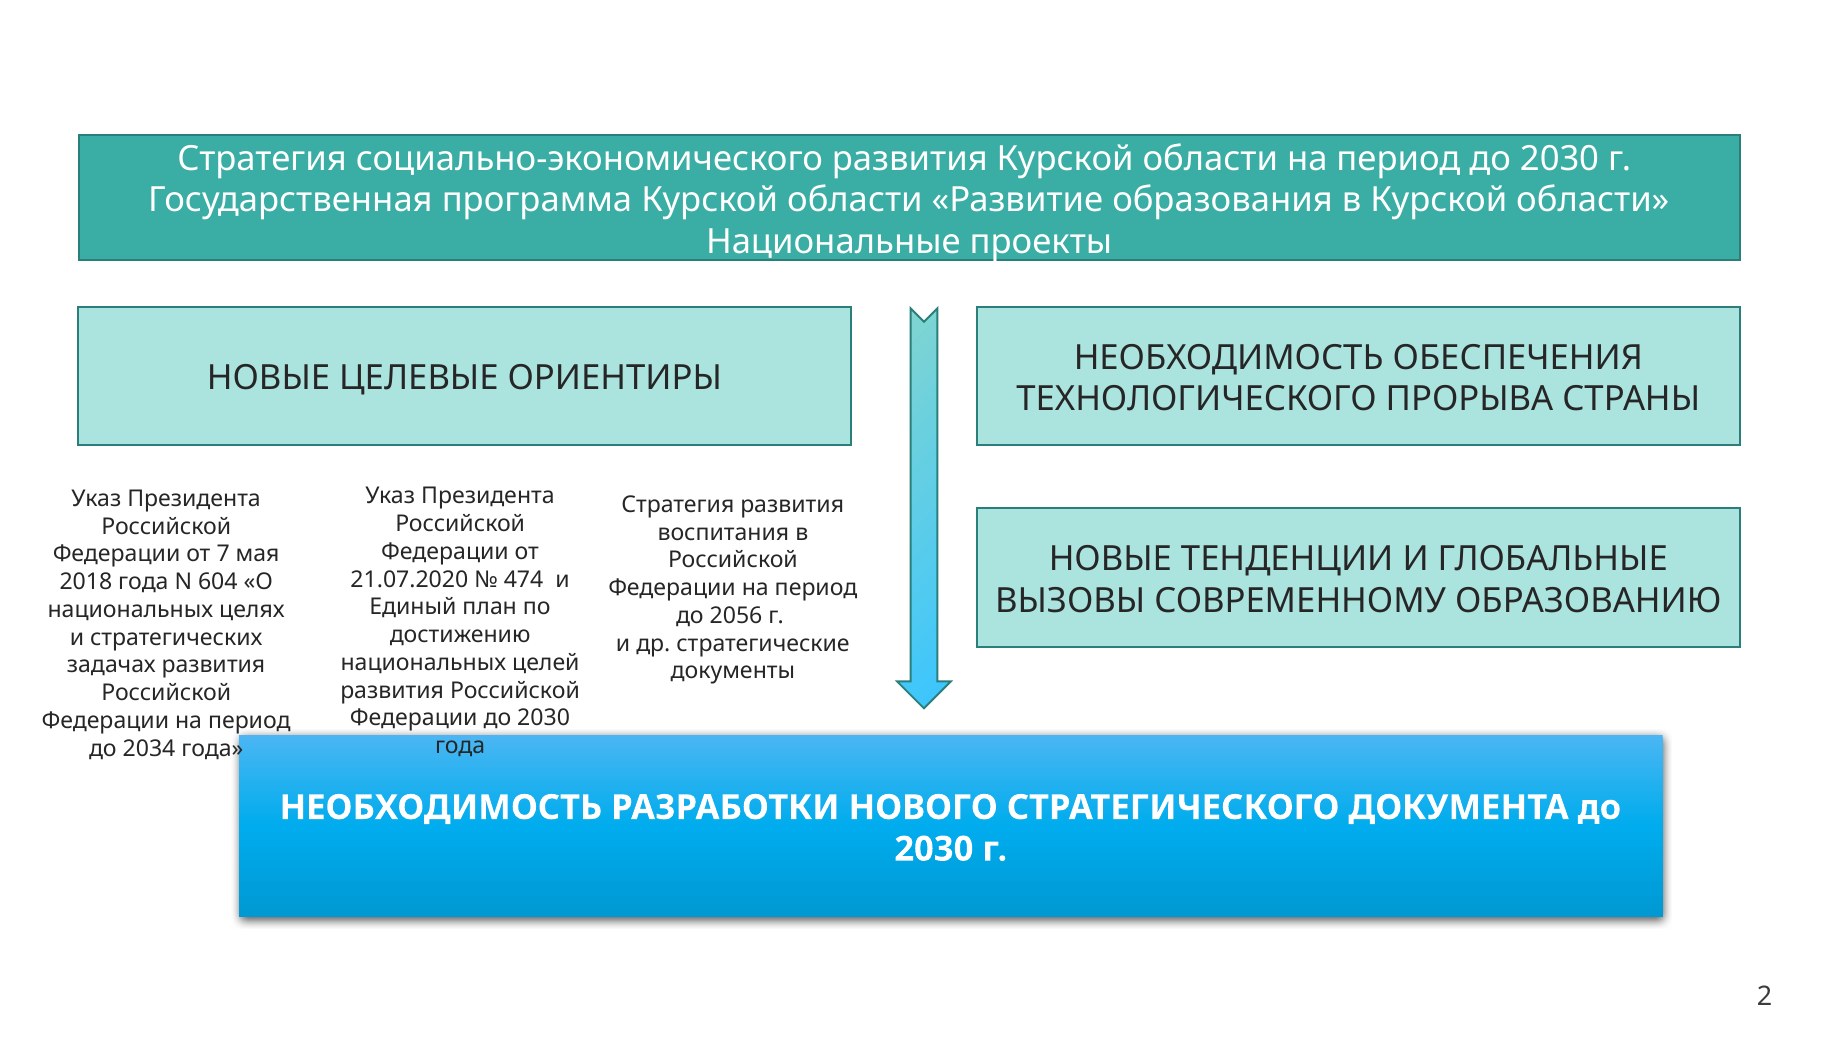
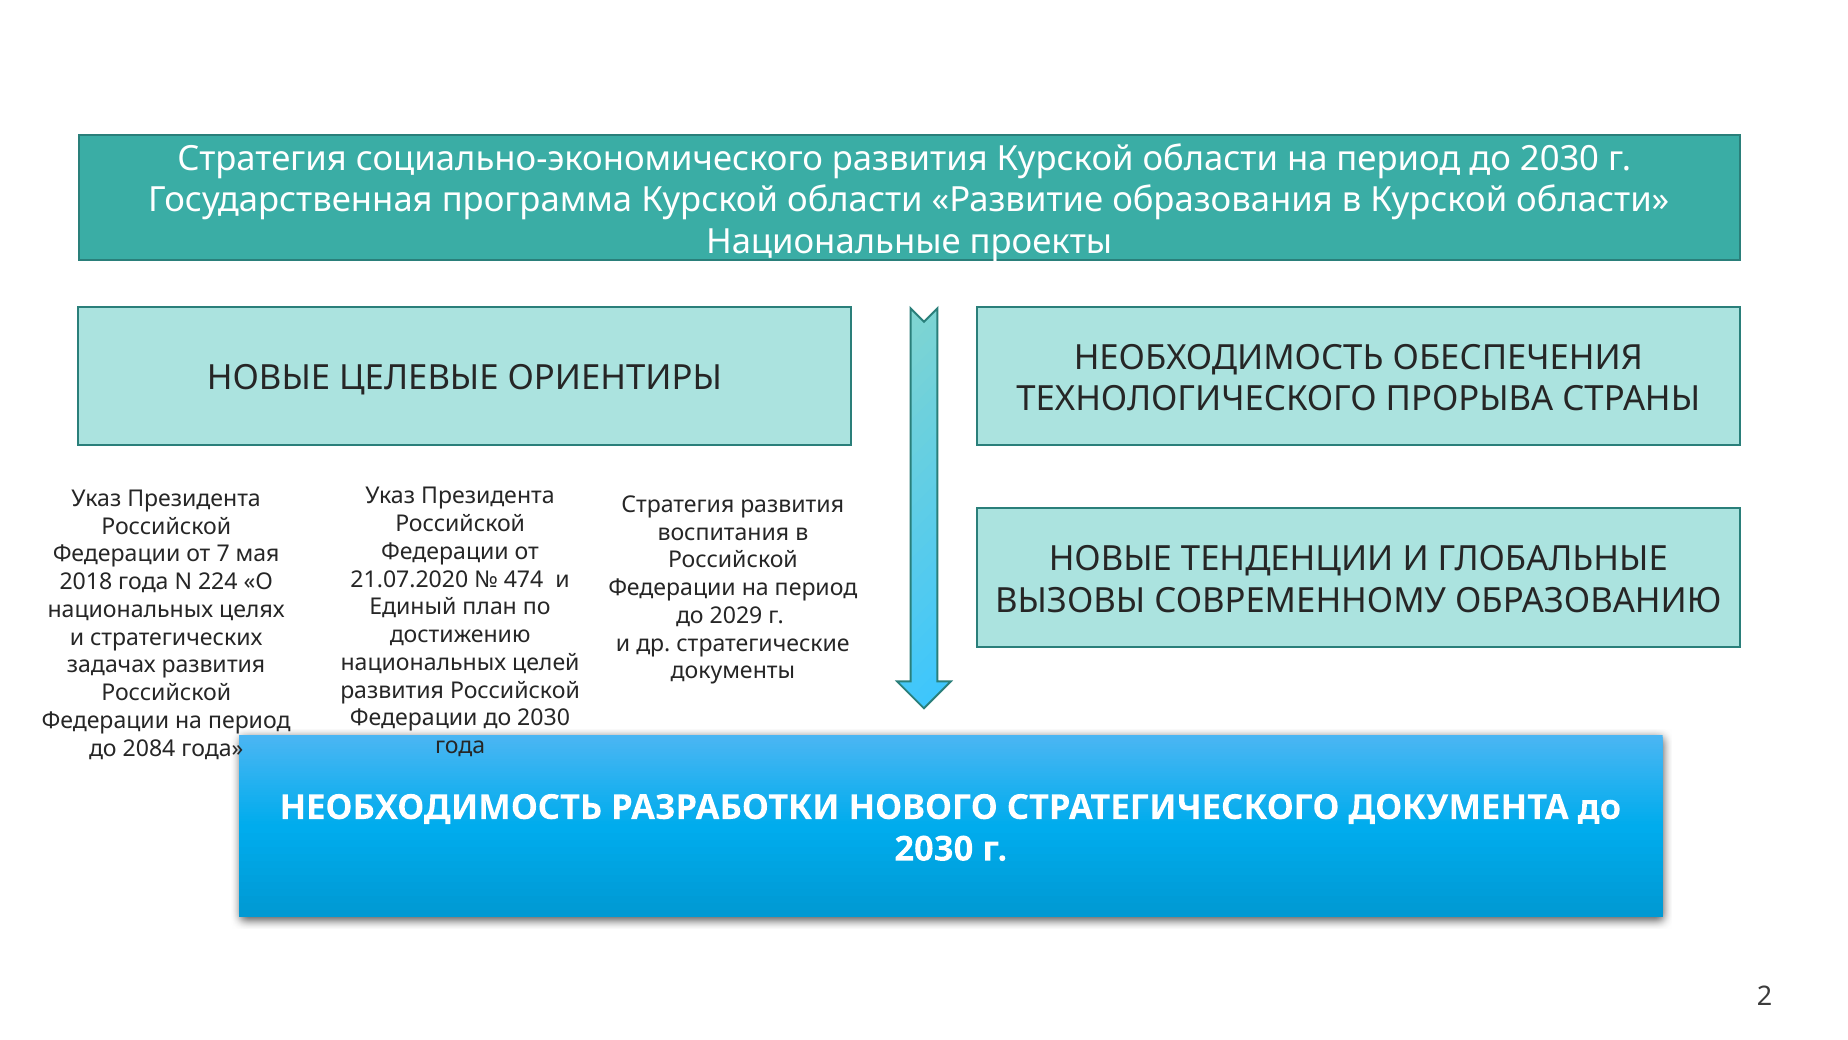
604: 604 -> 224 (218, 582)
2056: 2056 -> 2029 (736, 616)
2034: 2034 -> 2084 (149, 748)
